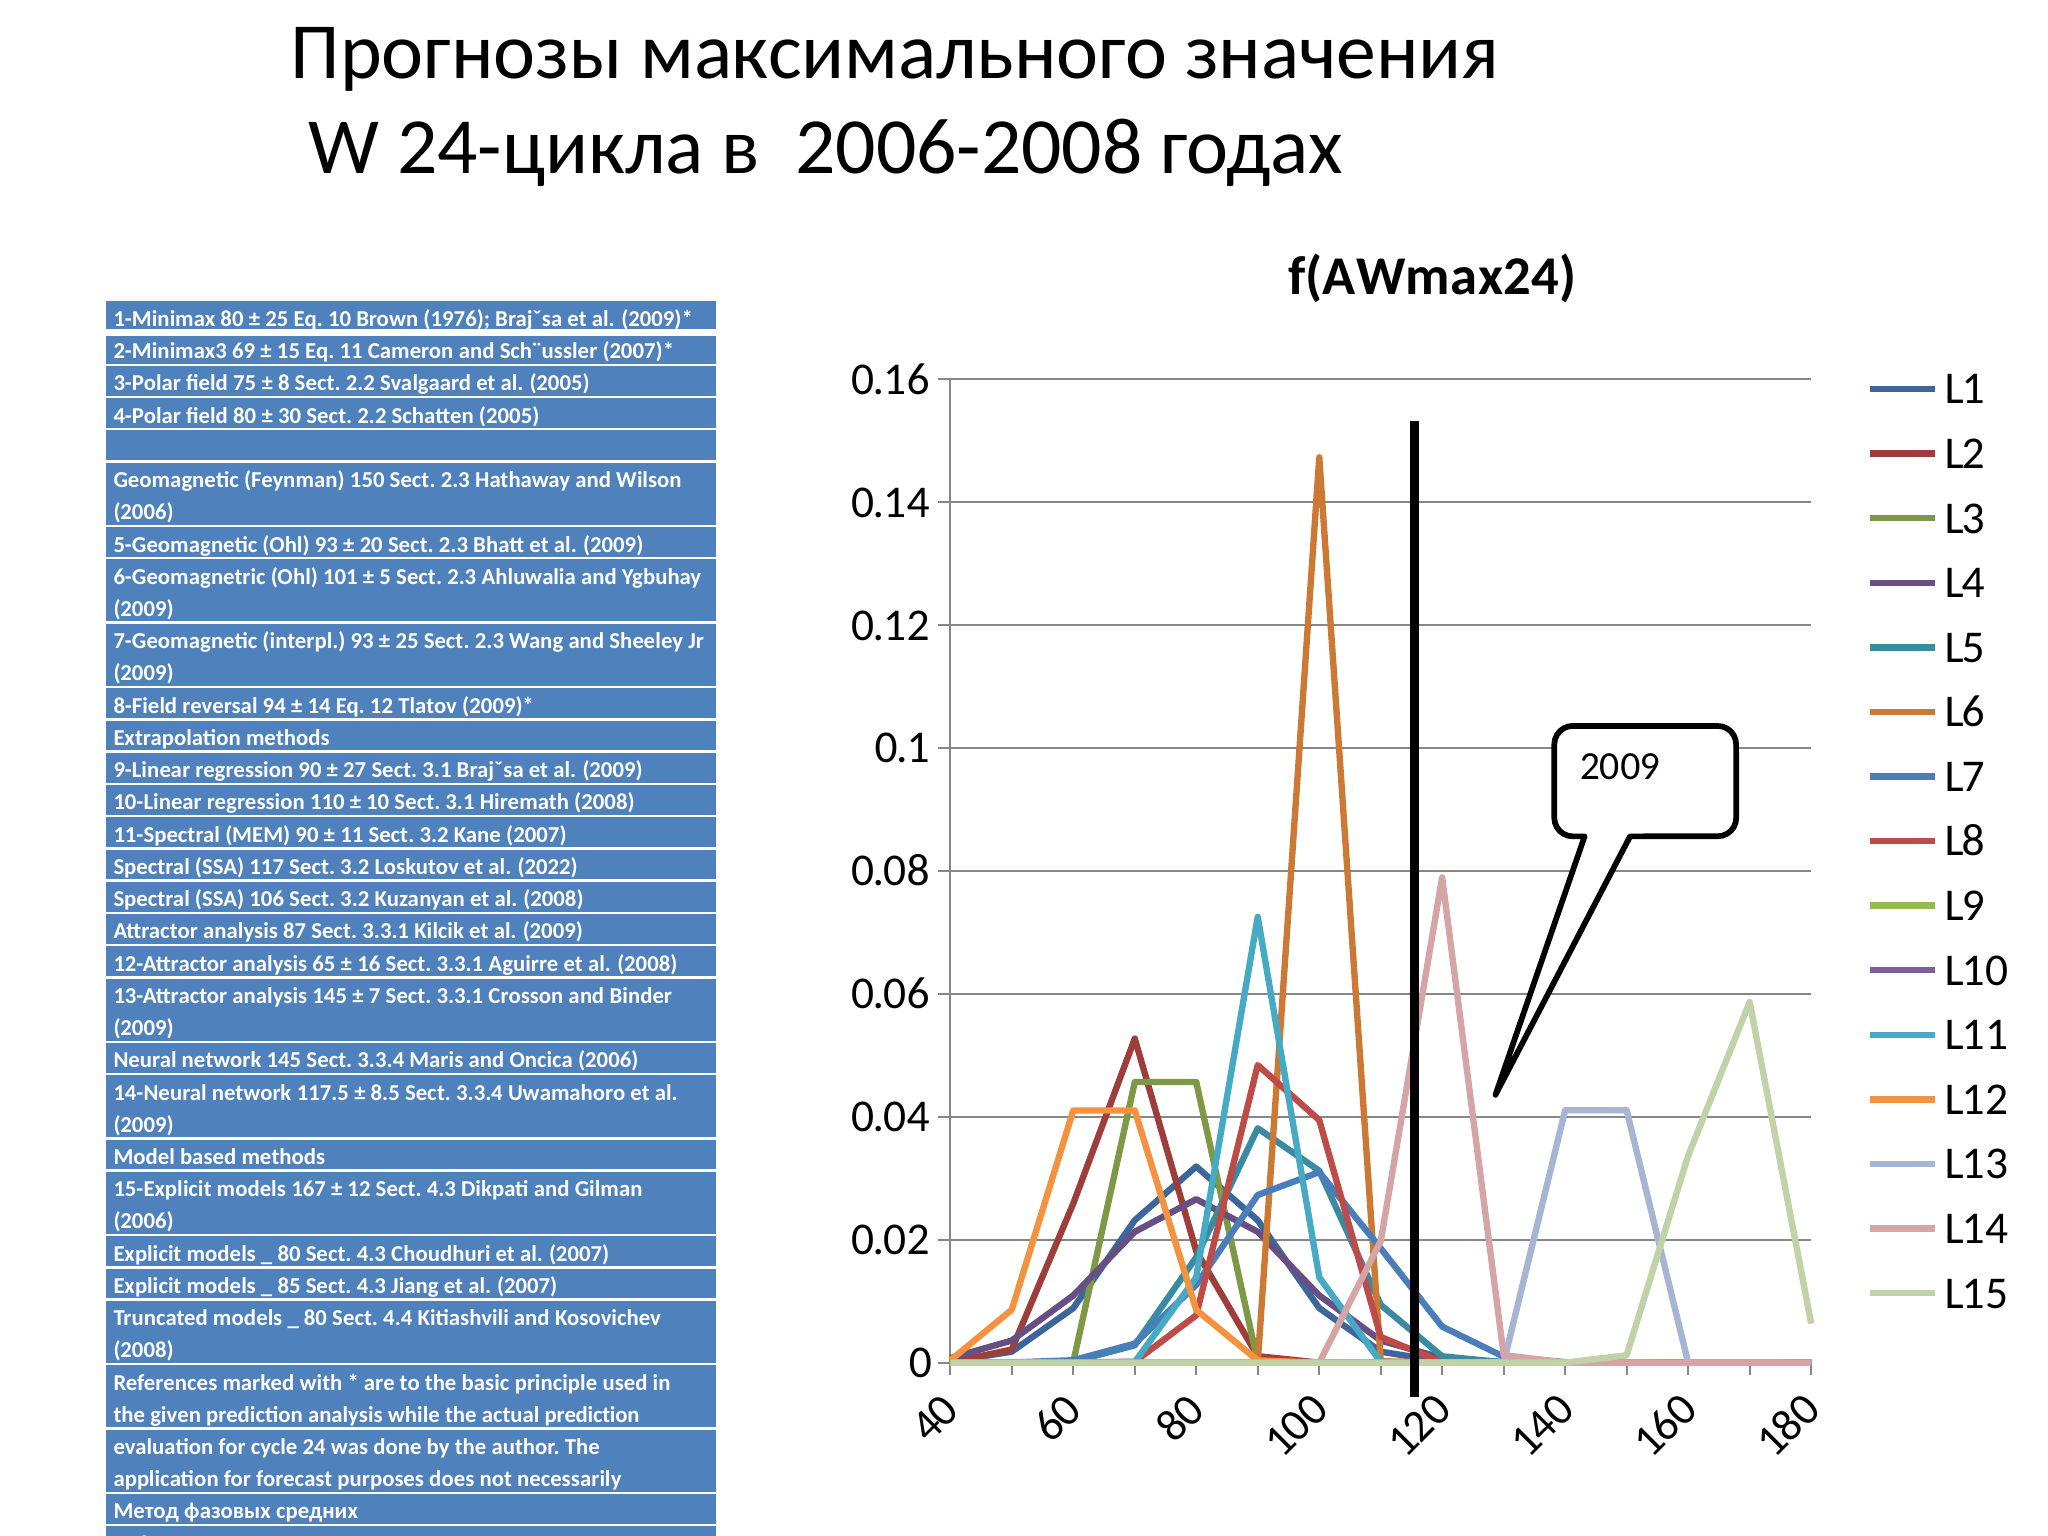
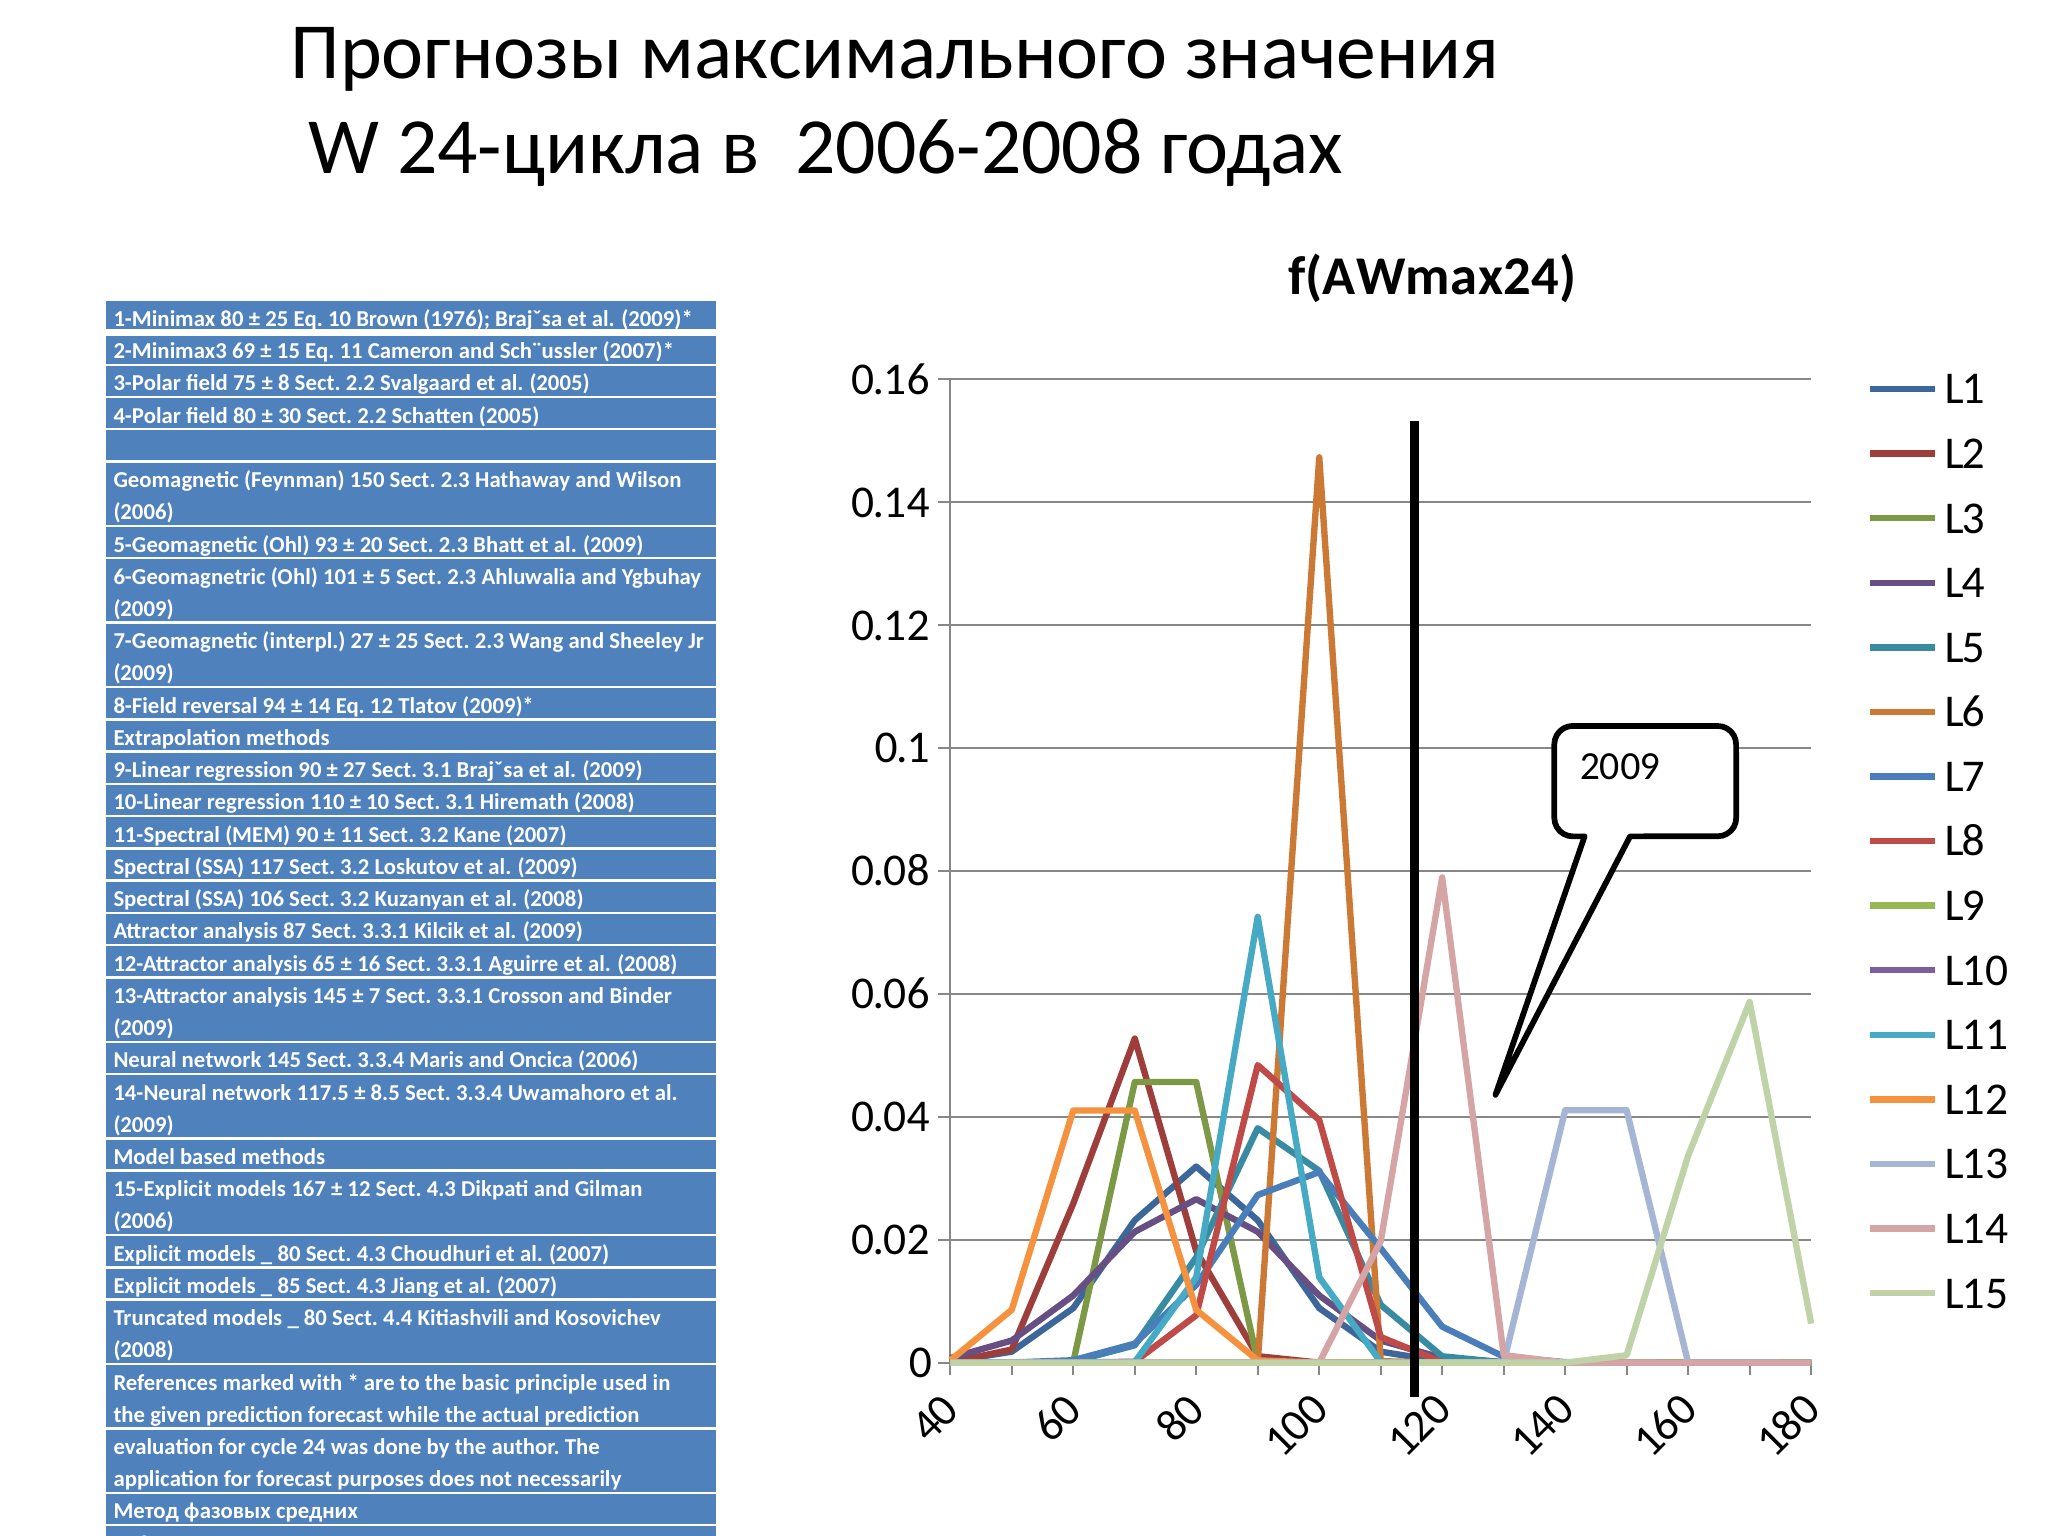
interpl 93: 93 -> 27 (362, 641)
Loskutov et al 2022: 2022 -> 2009 (548, 867)
prediction analysis: analysis -> forecast (345, 1415)
